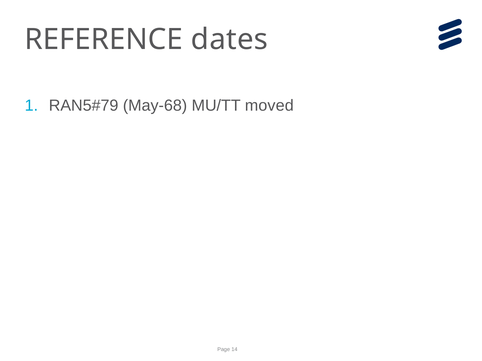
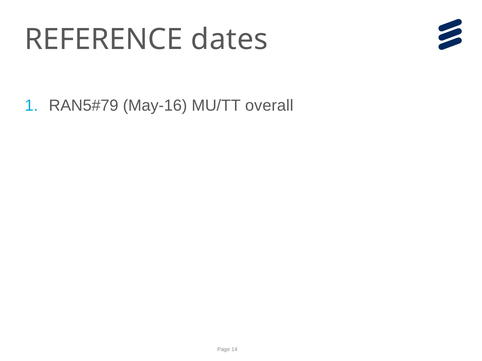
May-68: May-68 -> May-16 (155, 106)
moved: moved -> overall (269, 106)
